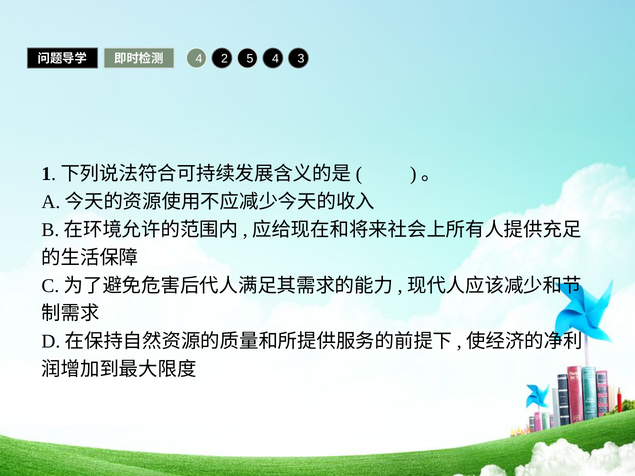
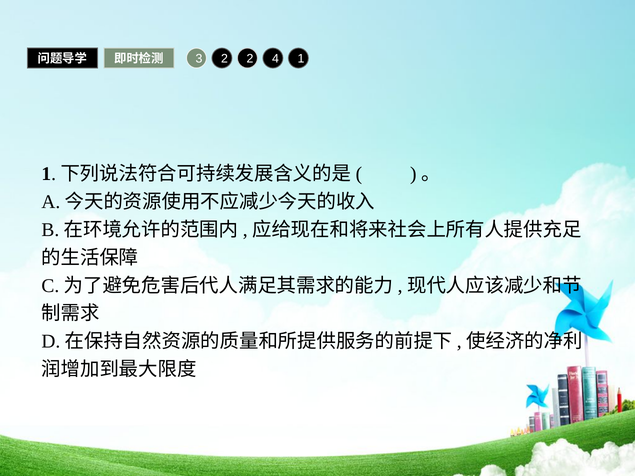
4: 4 -> 3 (199, 59)
2 5: 5 -> 2 (250, 59)
3: 3 -> 1 (301, 59)
